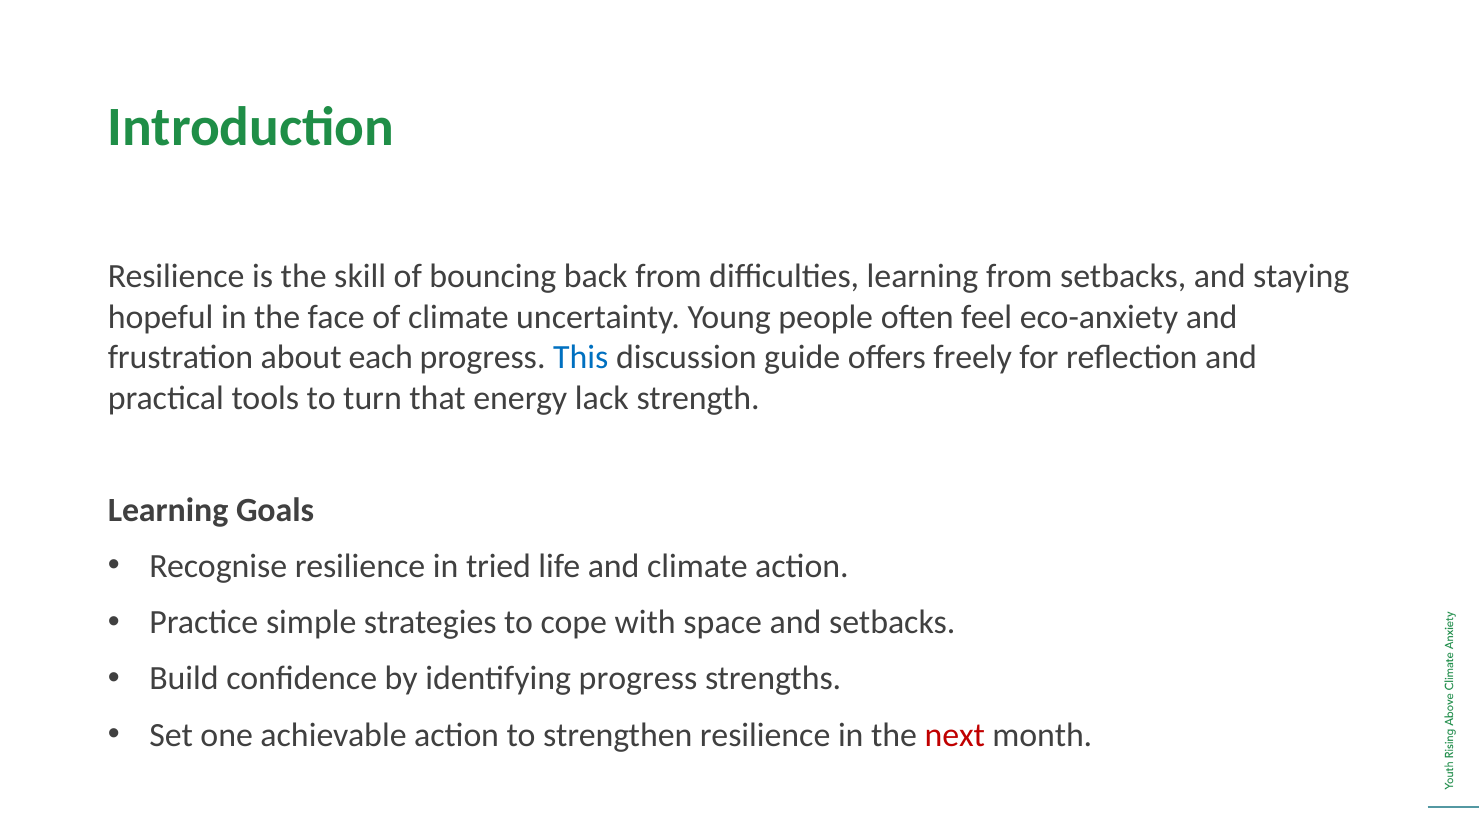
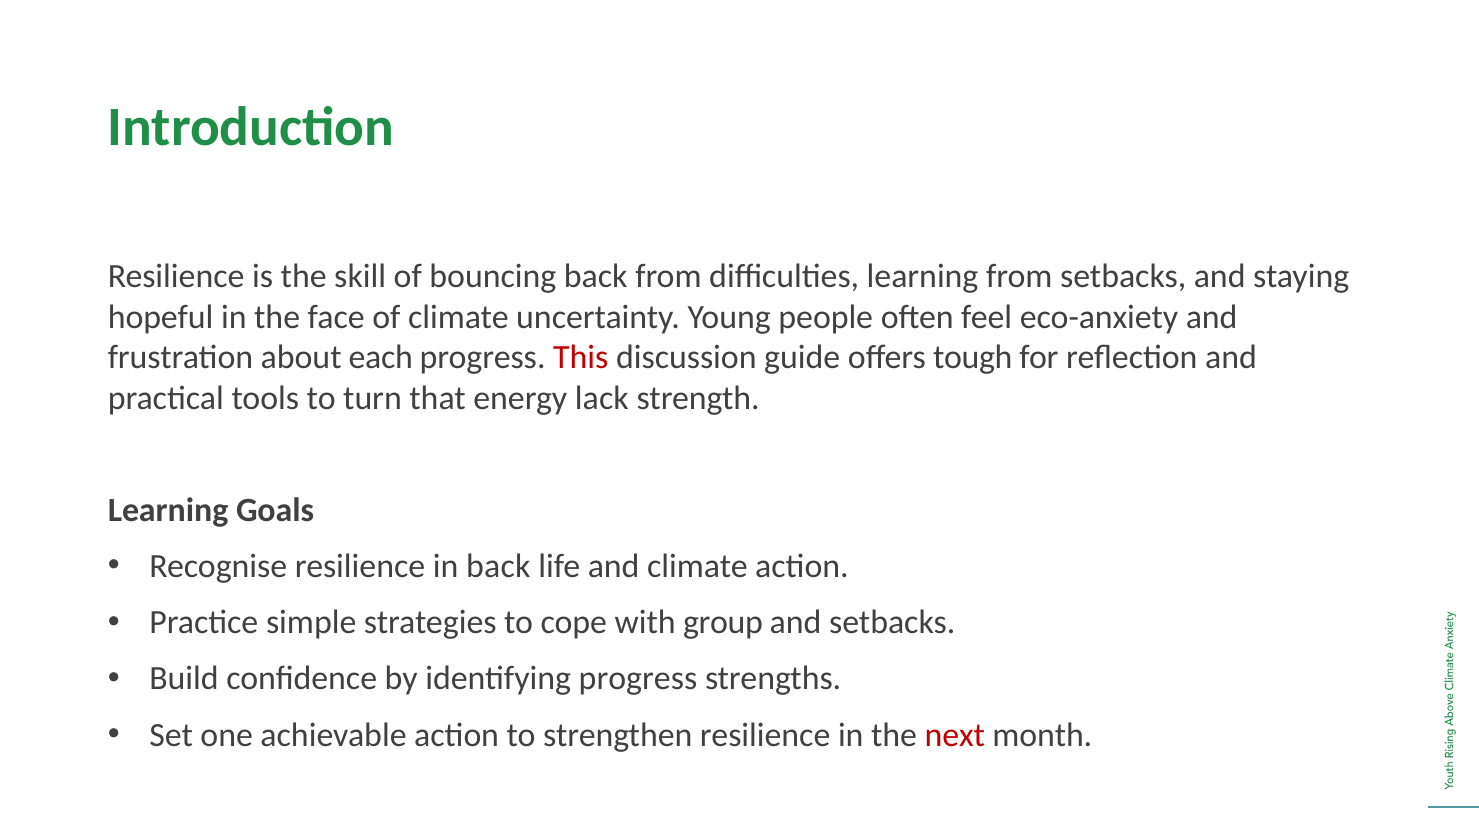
This colour: blue -> red (581, 358)
freely: freely -> tough (973, 358)
in tried: tried -> back (498, 567)
space: space -> group (723, 623)
